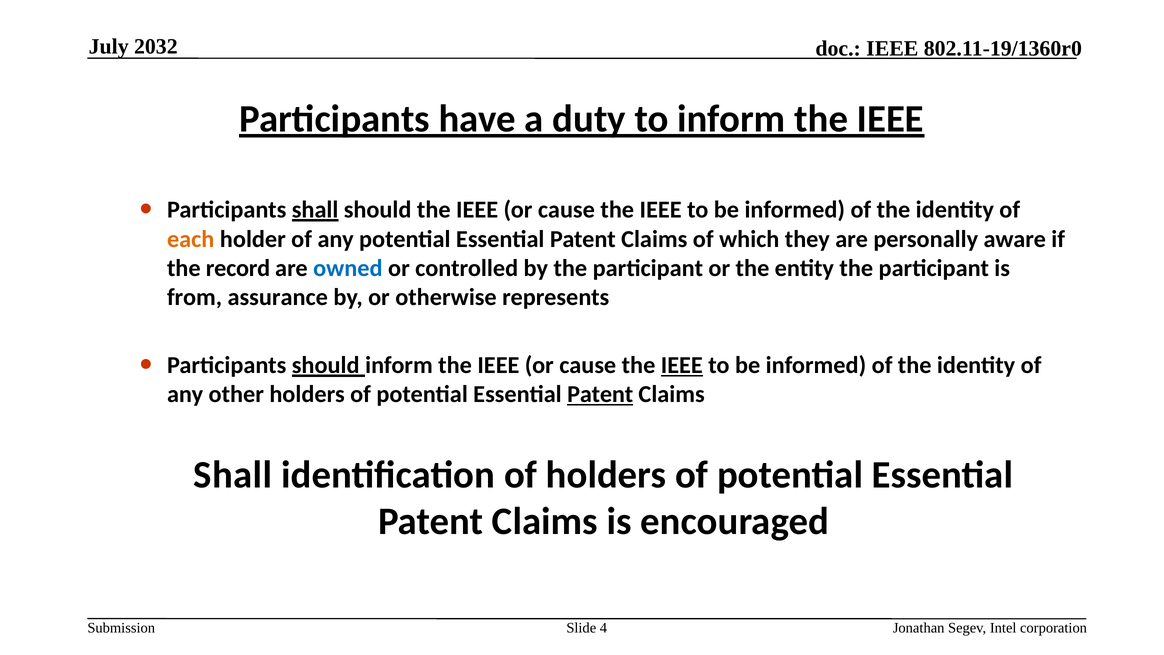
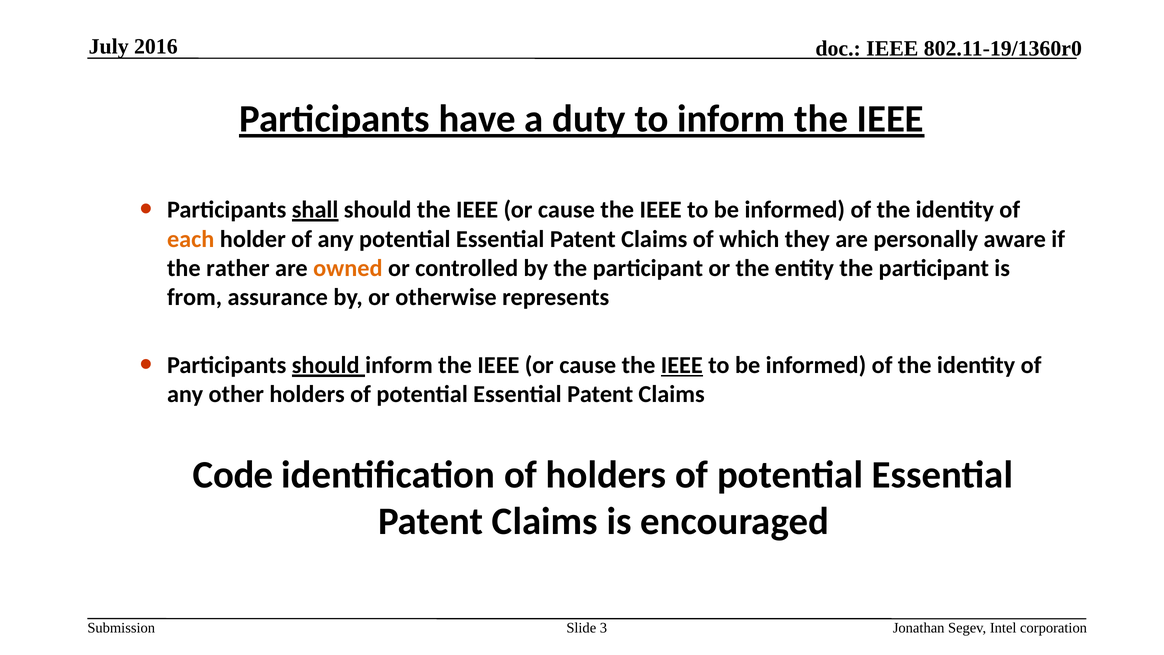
2032: 2032 -> 2016 (156, 46)
record: record -> rather (238, 268)
owned colour: blue -> orange (348, 268)
Patent underline: present -> none (600, 394)
Shall: Shall -> Code (233, 475)
4: 4 -> 3 (603, 628)
